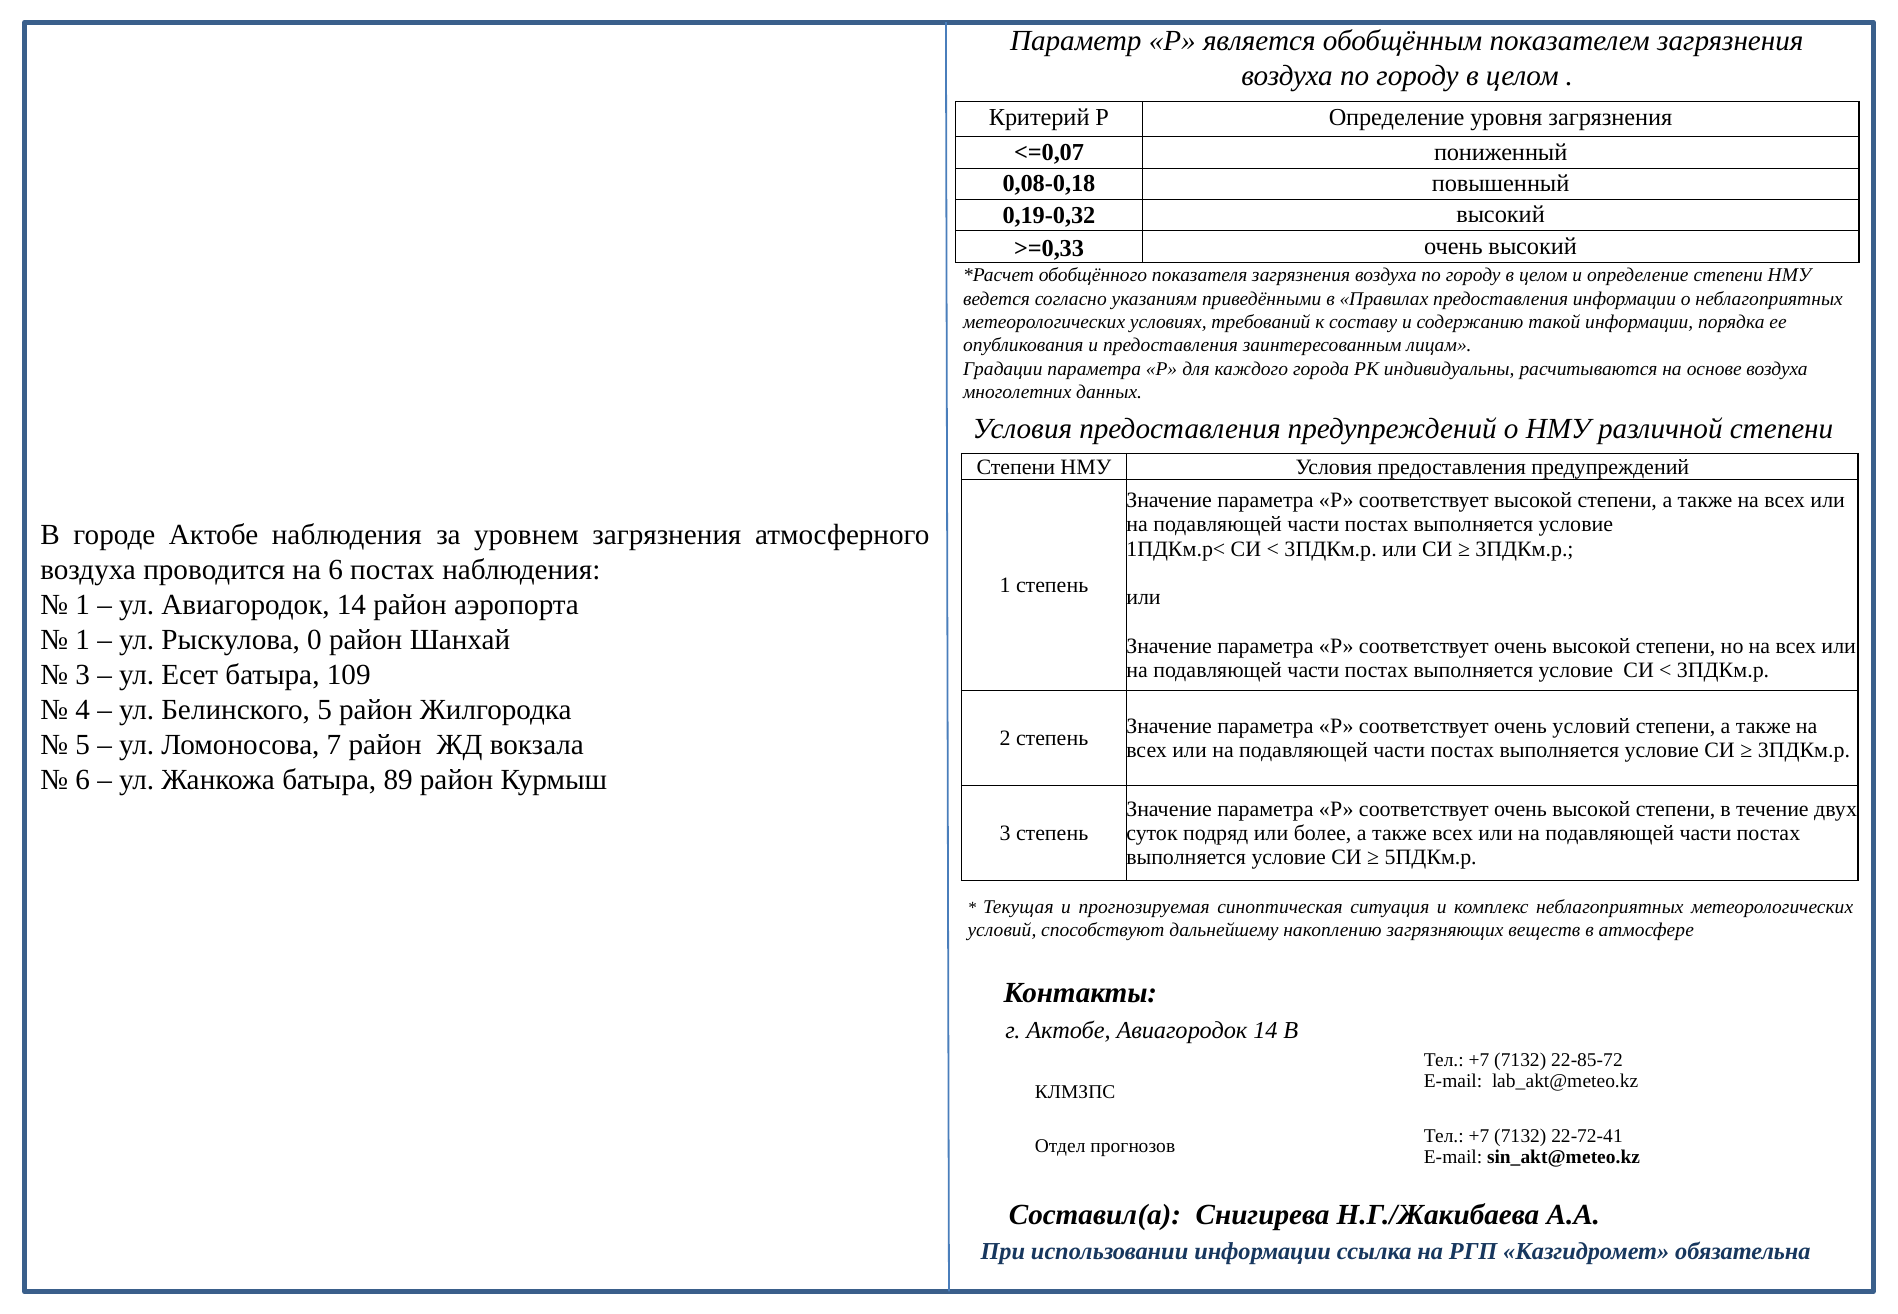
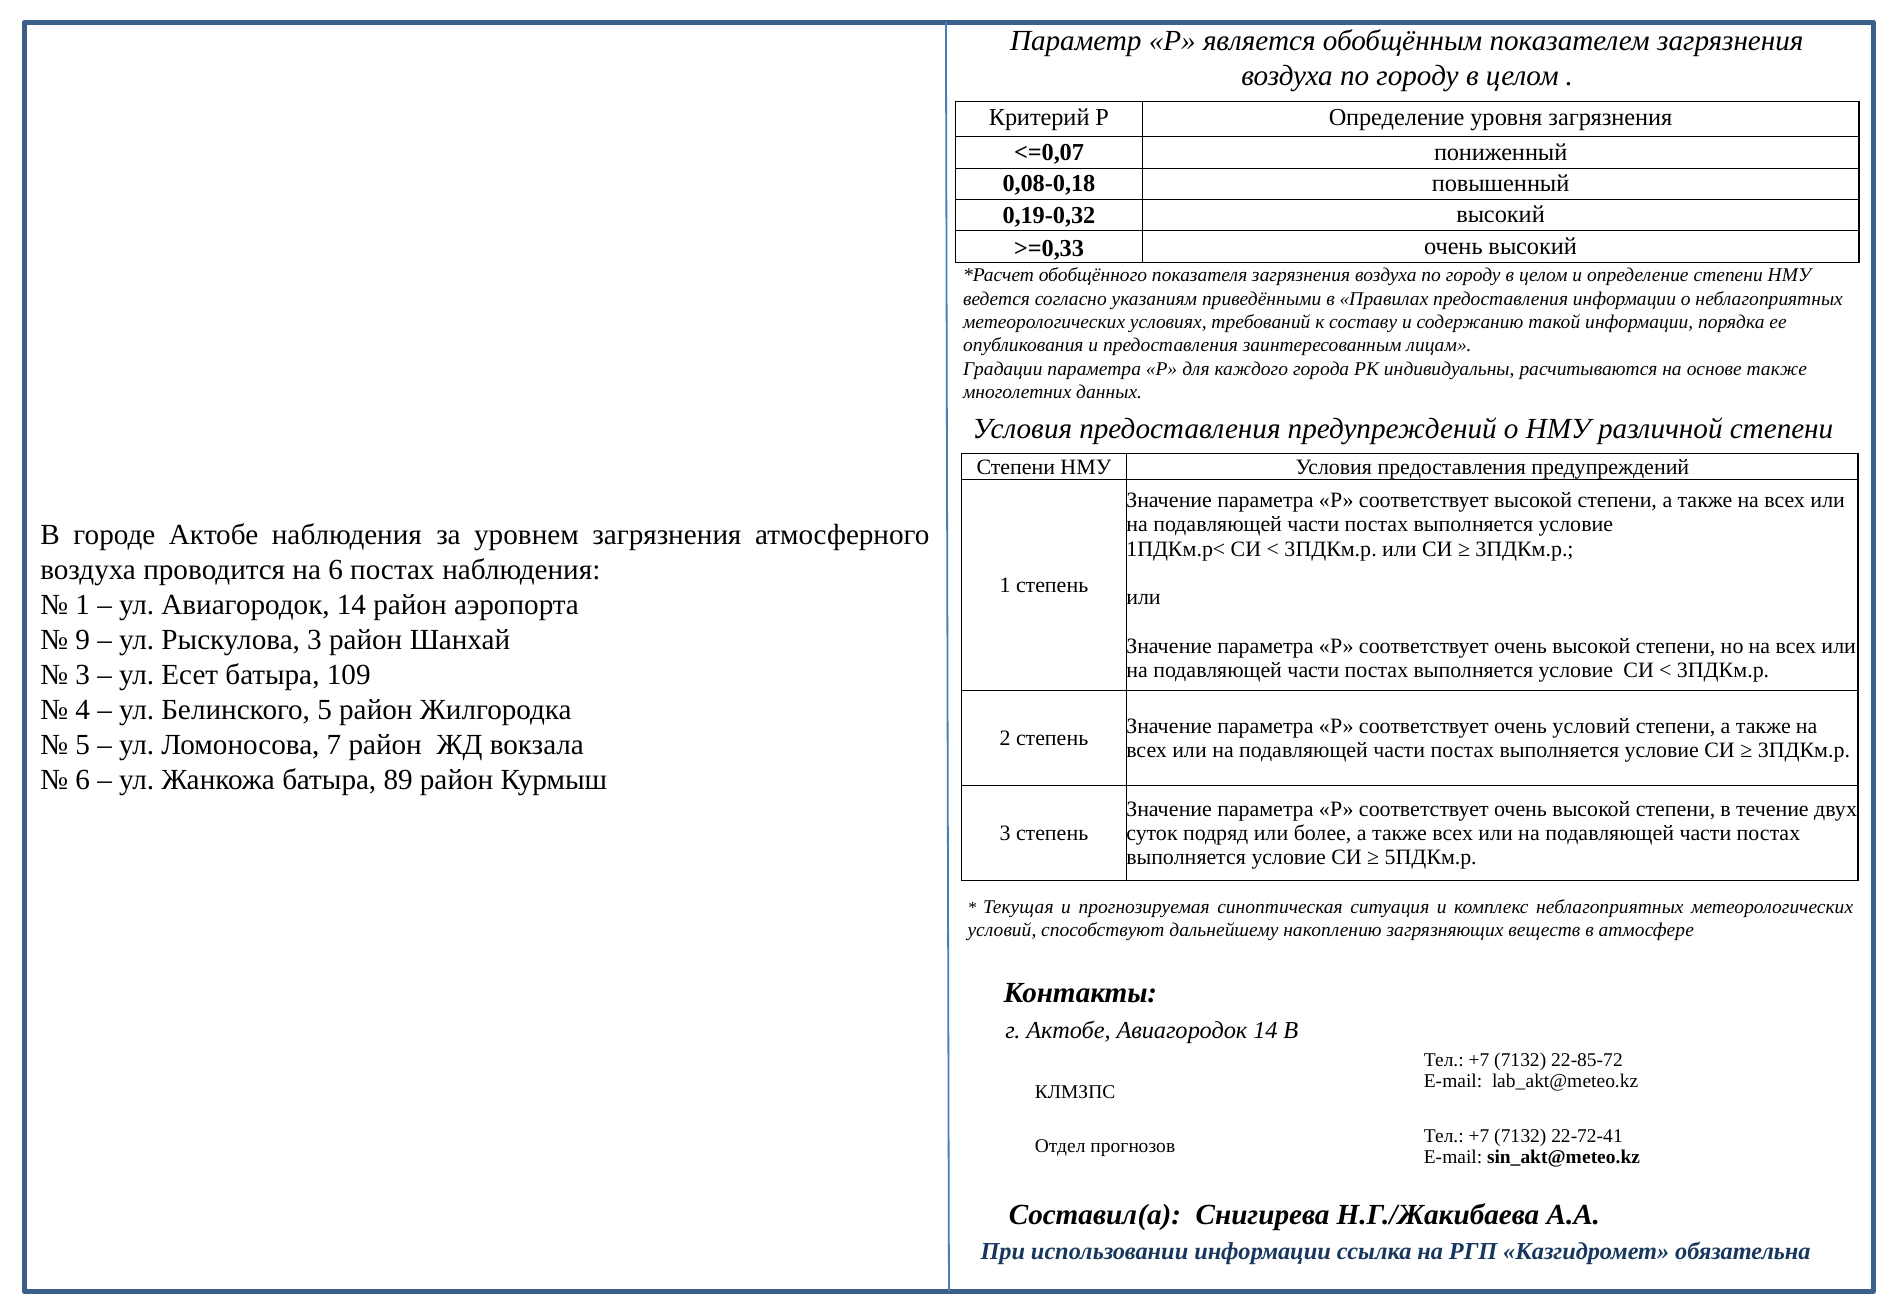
основе воздуха: воздуха -> также (1777, 369)
1: 1 -> 9 (83, 640)
Рыскулова 0: 0 -> 3 (315, 640)
